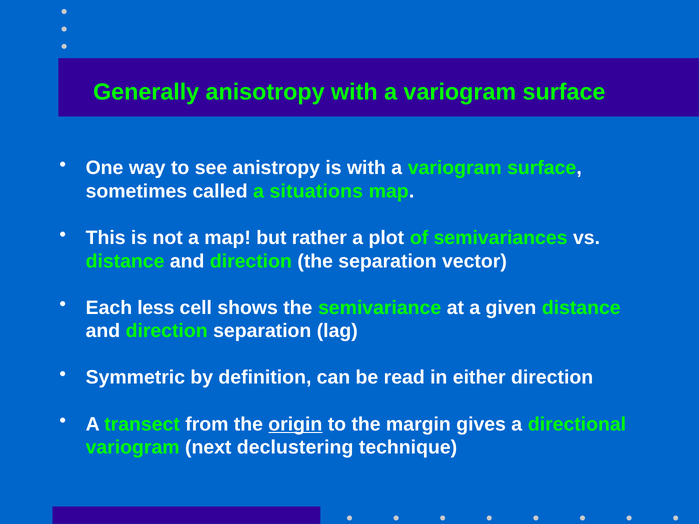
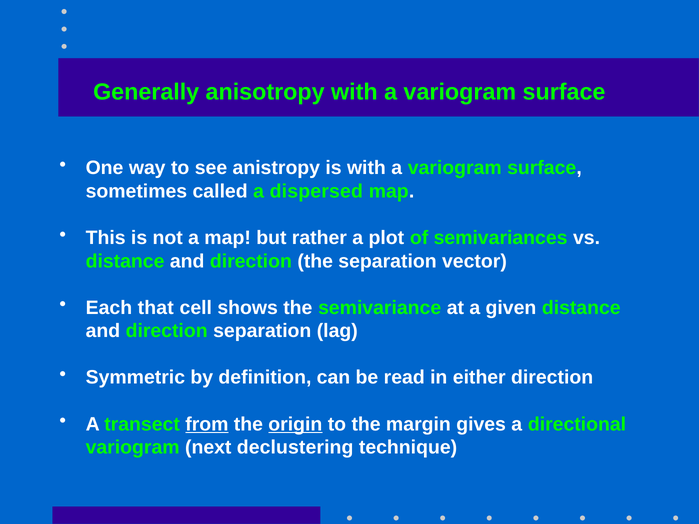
situations: situations -> dispersed (316, 191)
less: less -> that (156, 308)
from underline: none -> present (207, 424)
